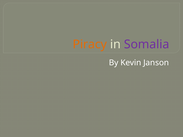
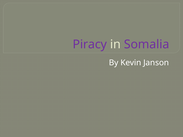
Piracy colour: orange -> purple (90, 44)
